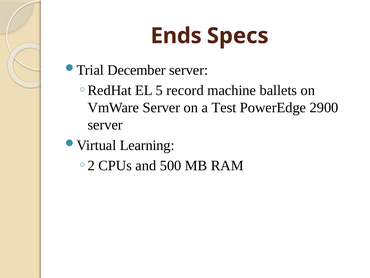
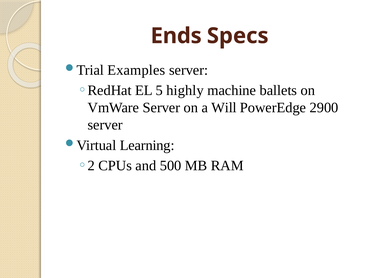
December: December -> Examples (136, 70)
record: record -> highly (185, 90)
Test: Test -> Will (224, 107)
